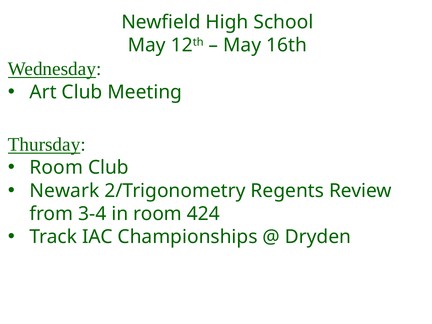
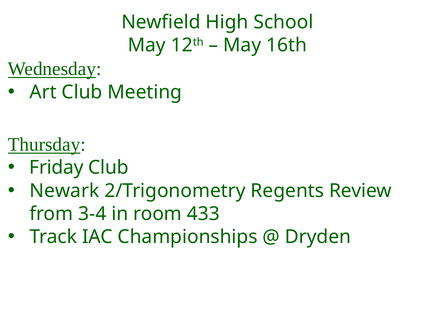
Room: Room -> Friday (56, 168)
424: 424 -> 433 (203, 214)
